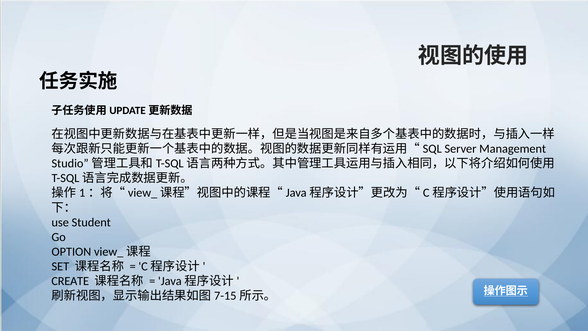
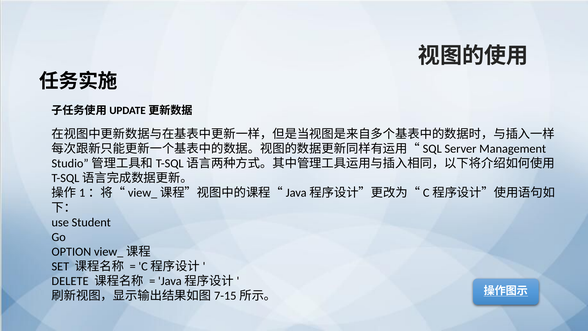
CREATE: CREATE -> DELETE (70, 281)
